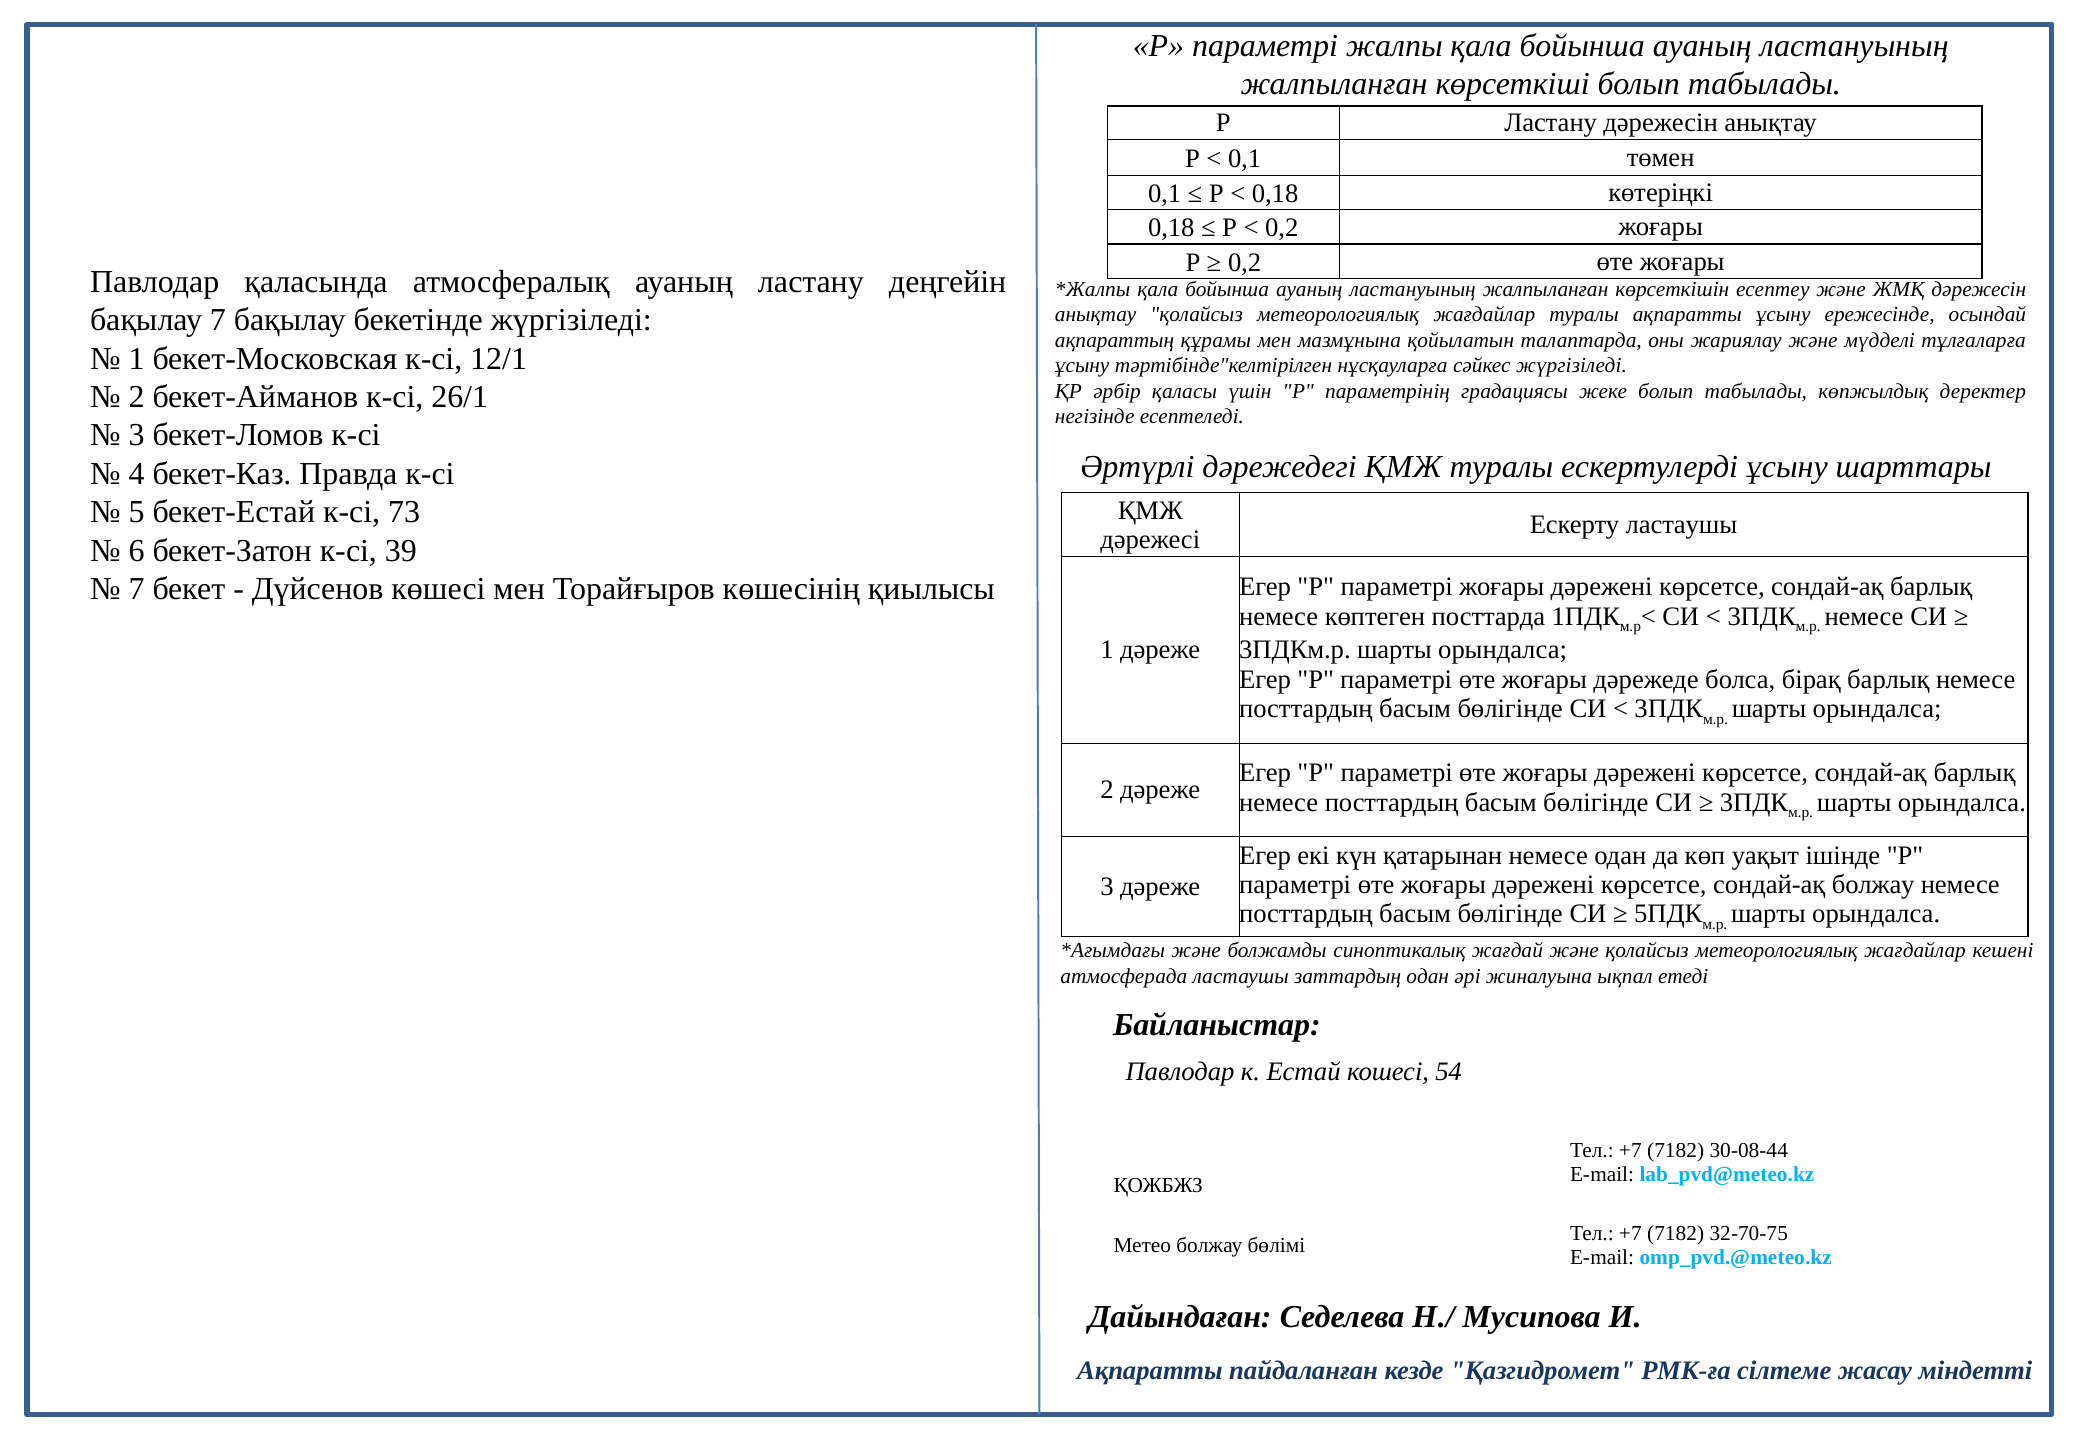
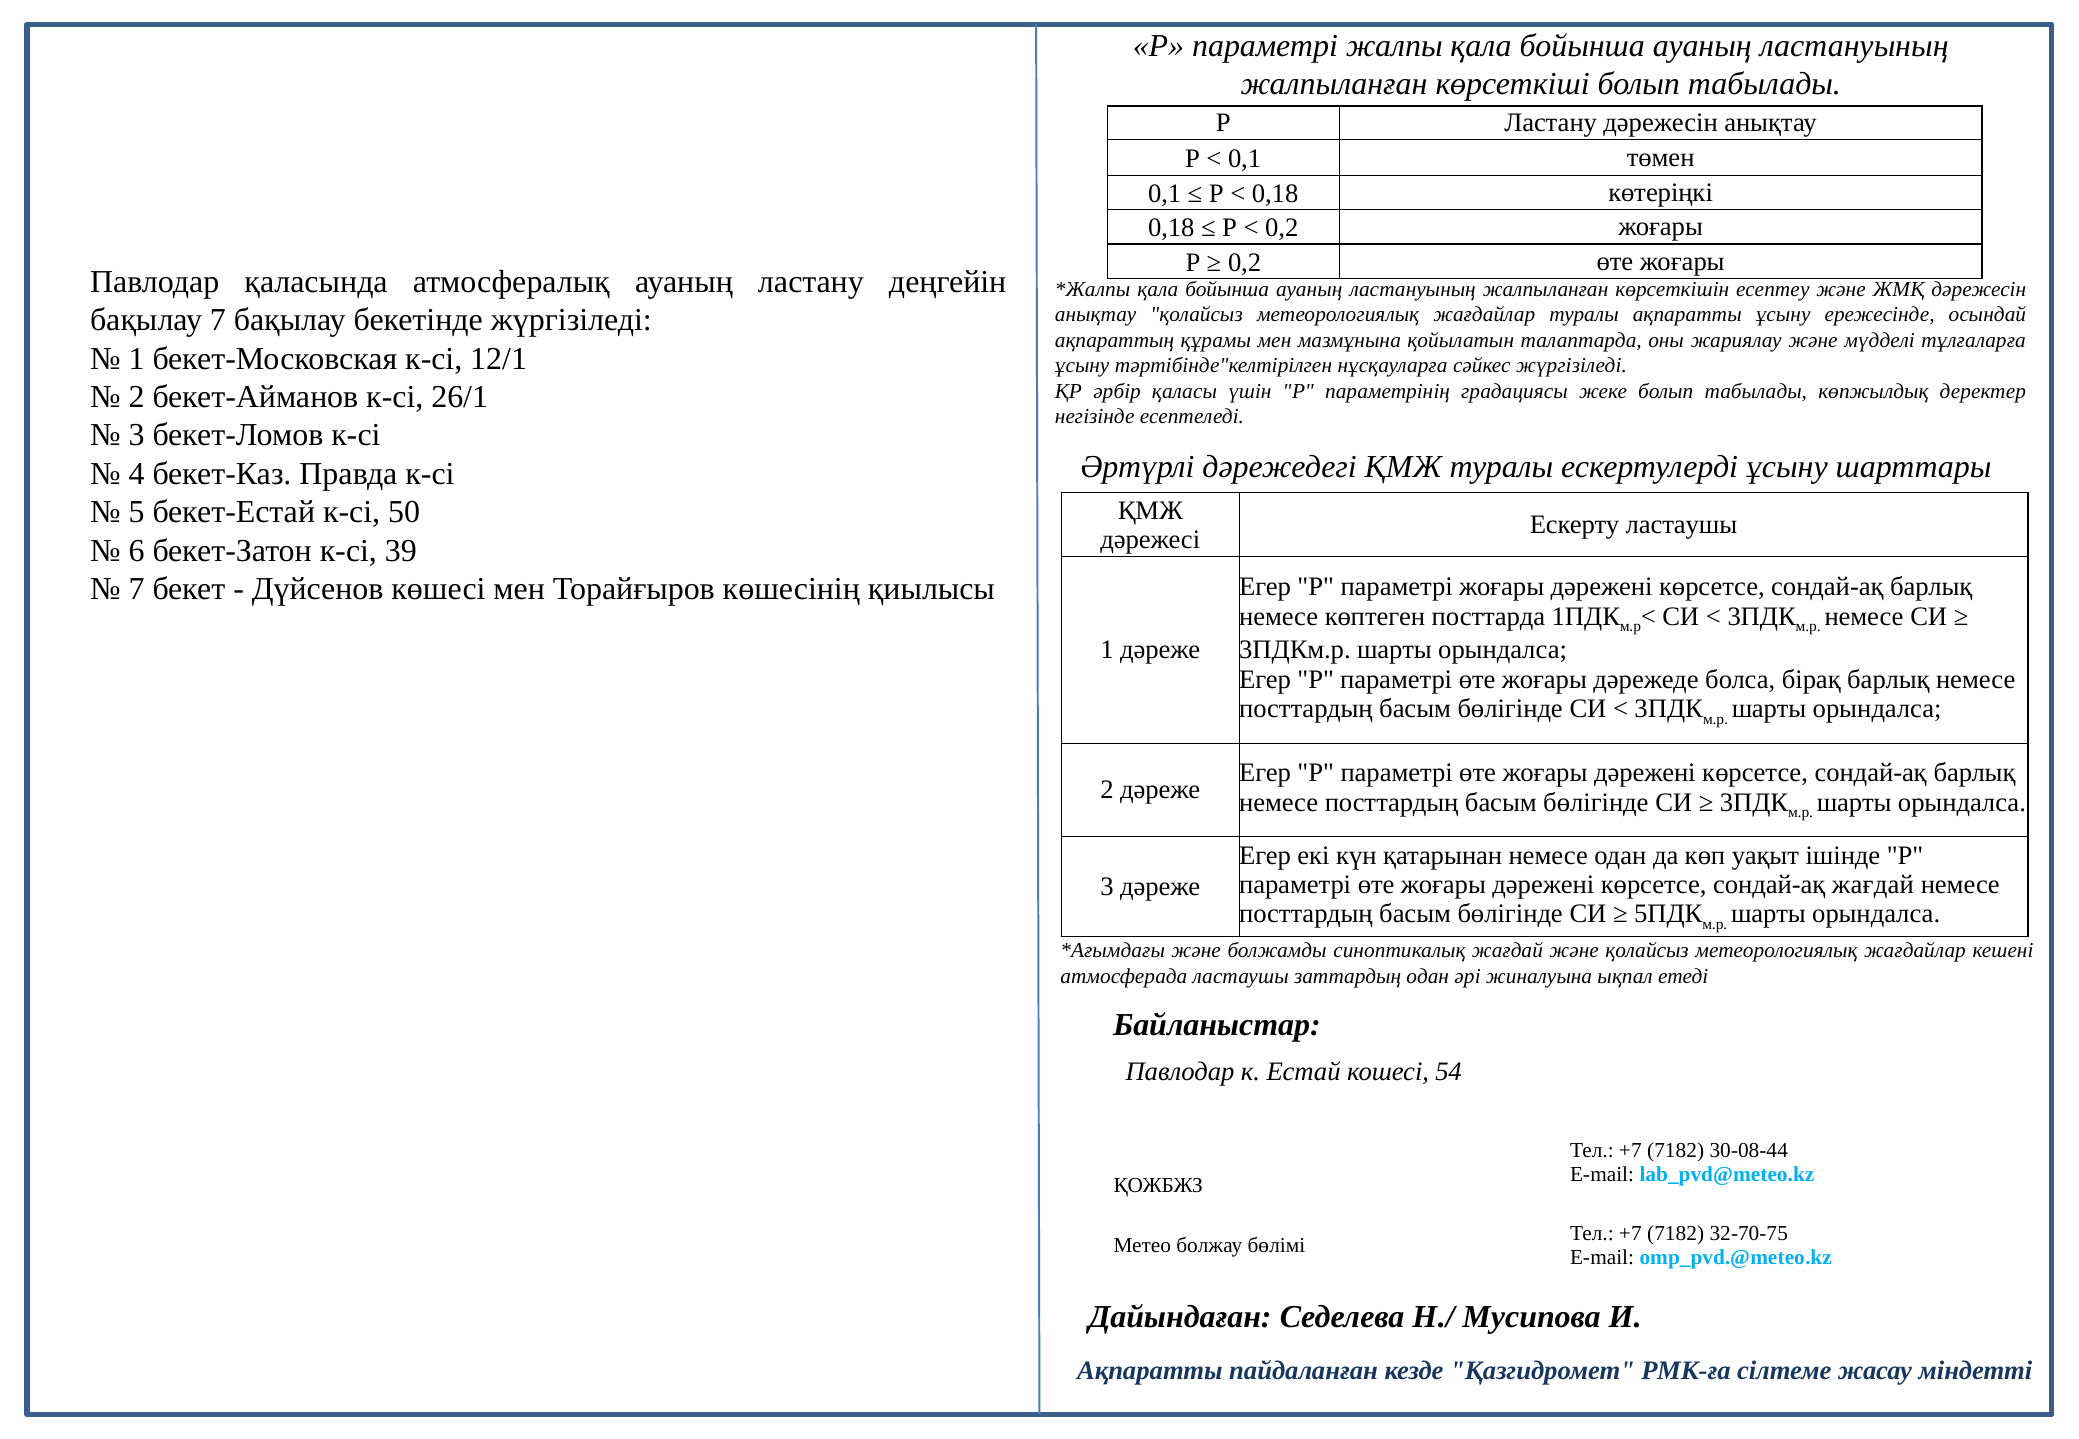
73: 73 -> 50 (404, 512)
сондай-ақ болжау: болжау -> жағдай (1873, 885)
